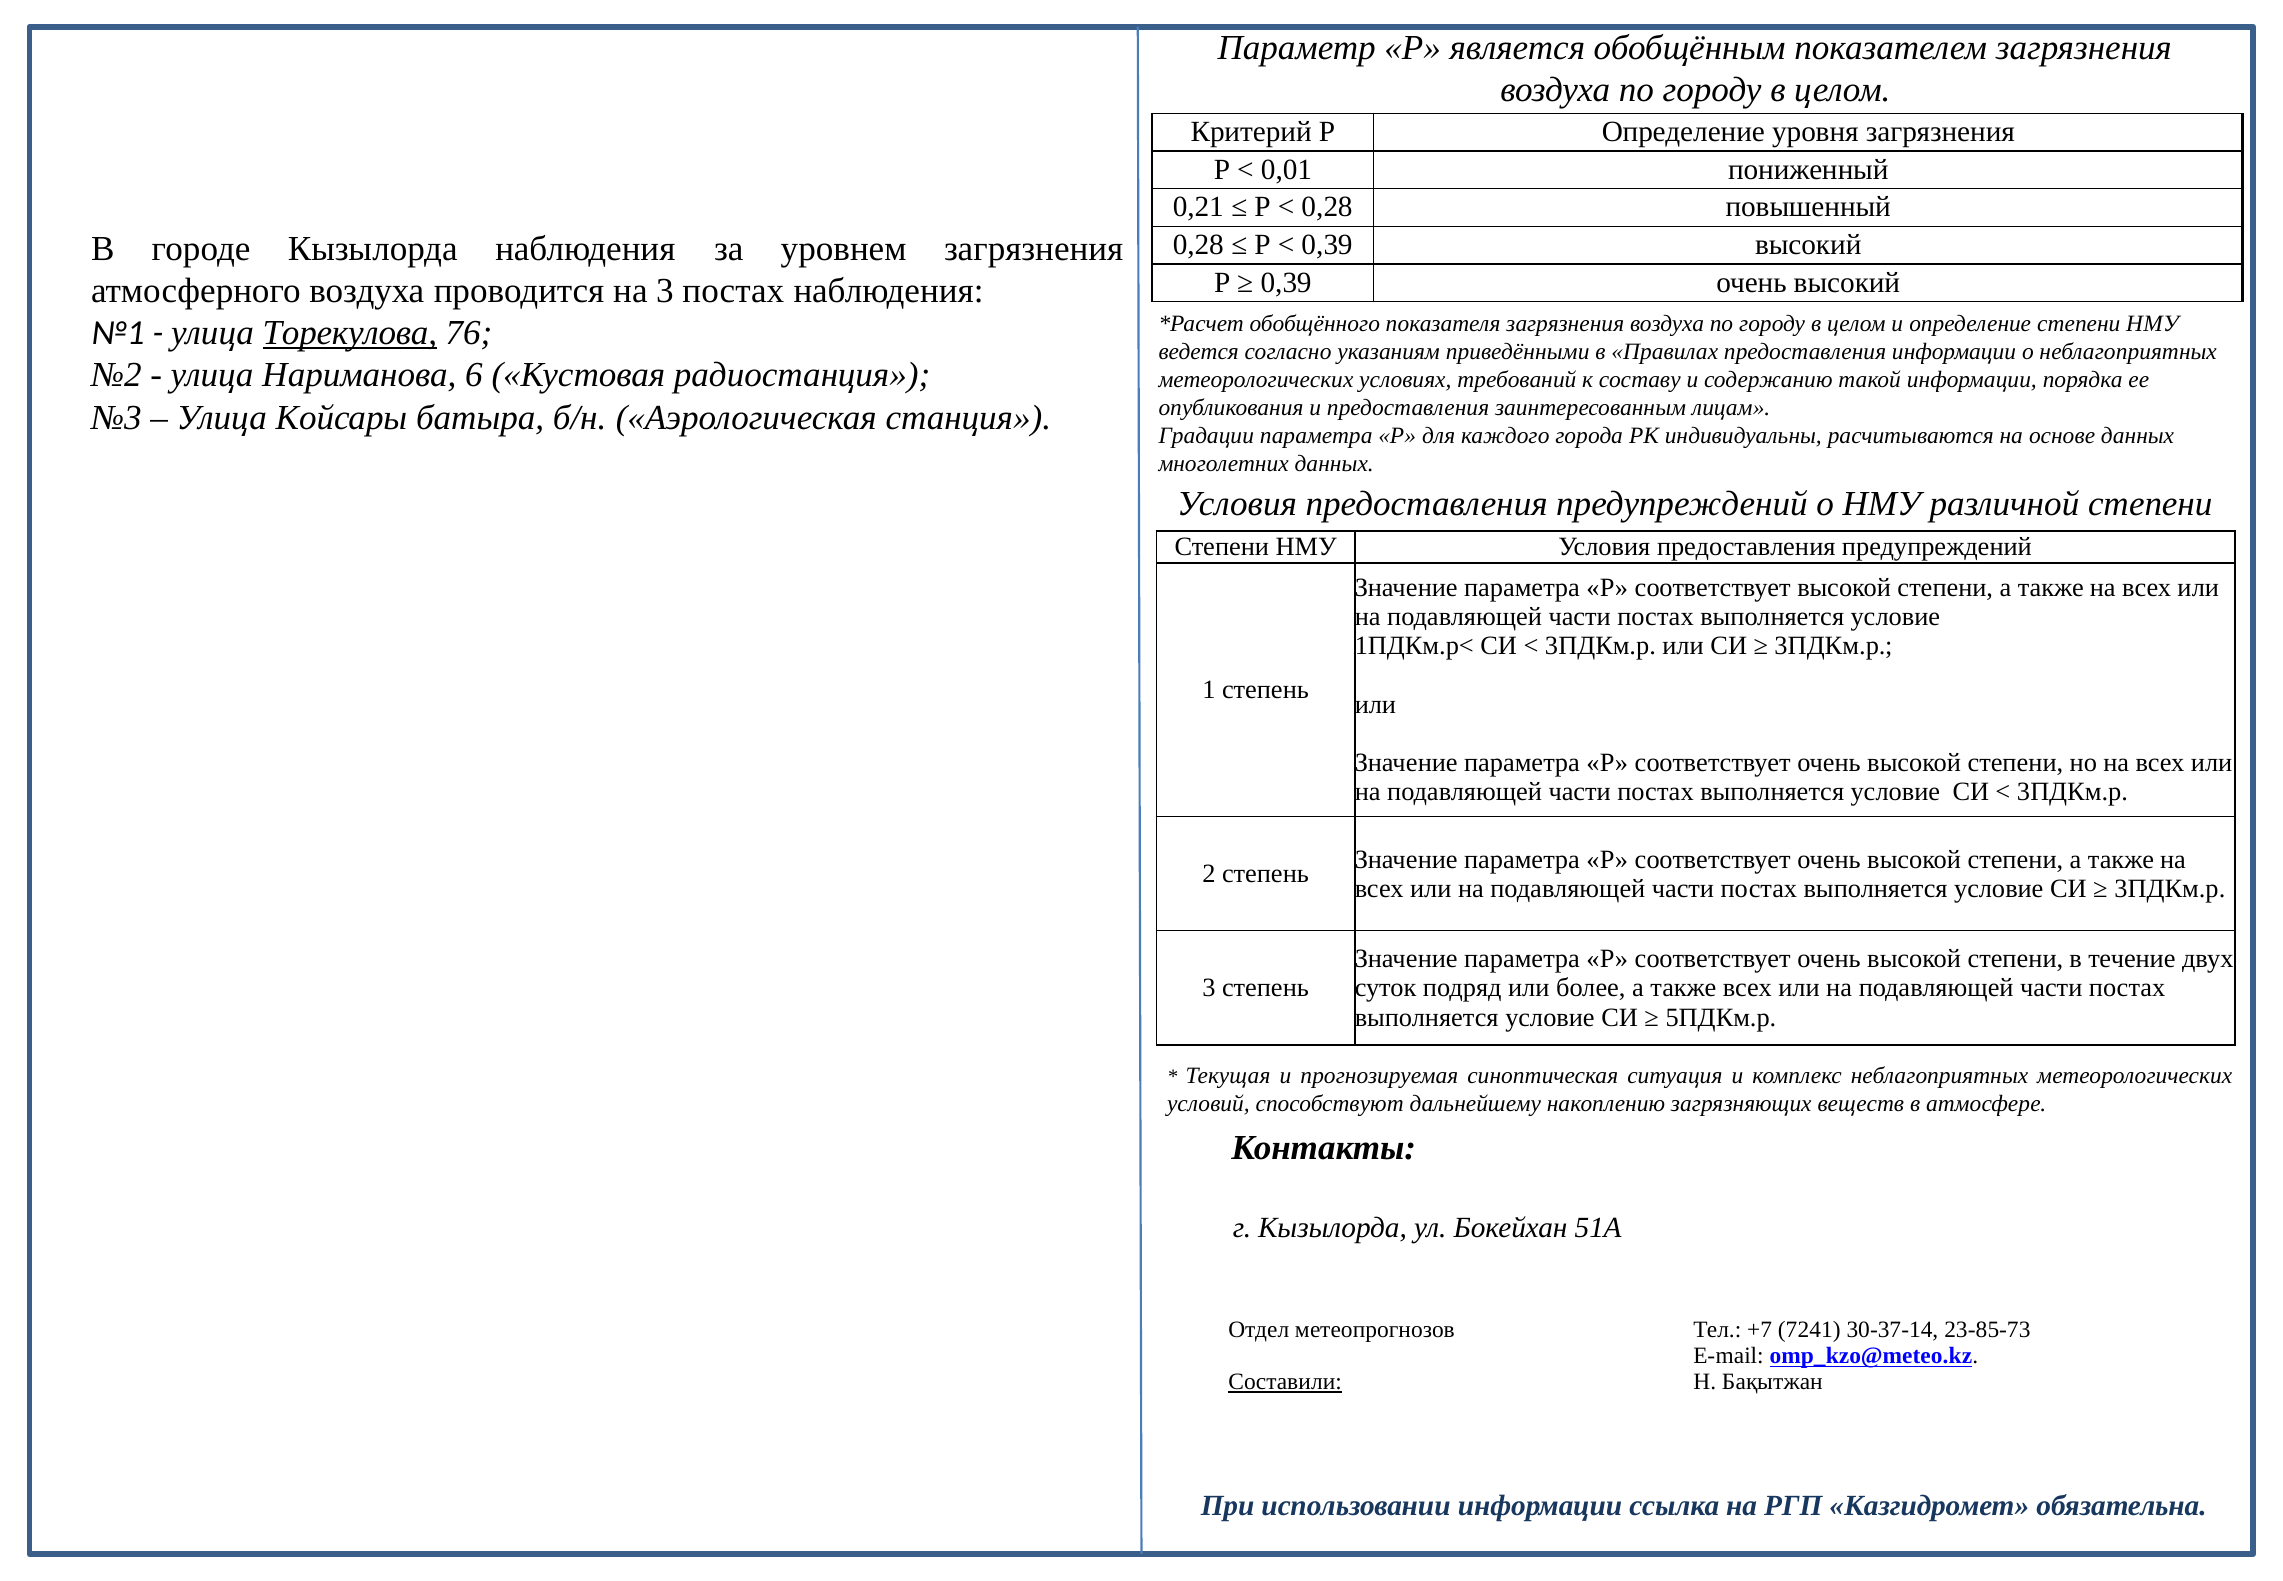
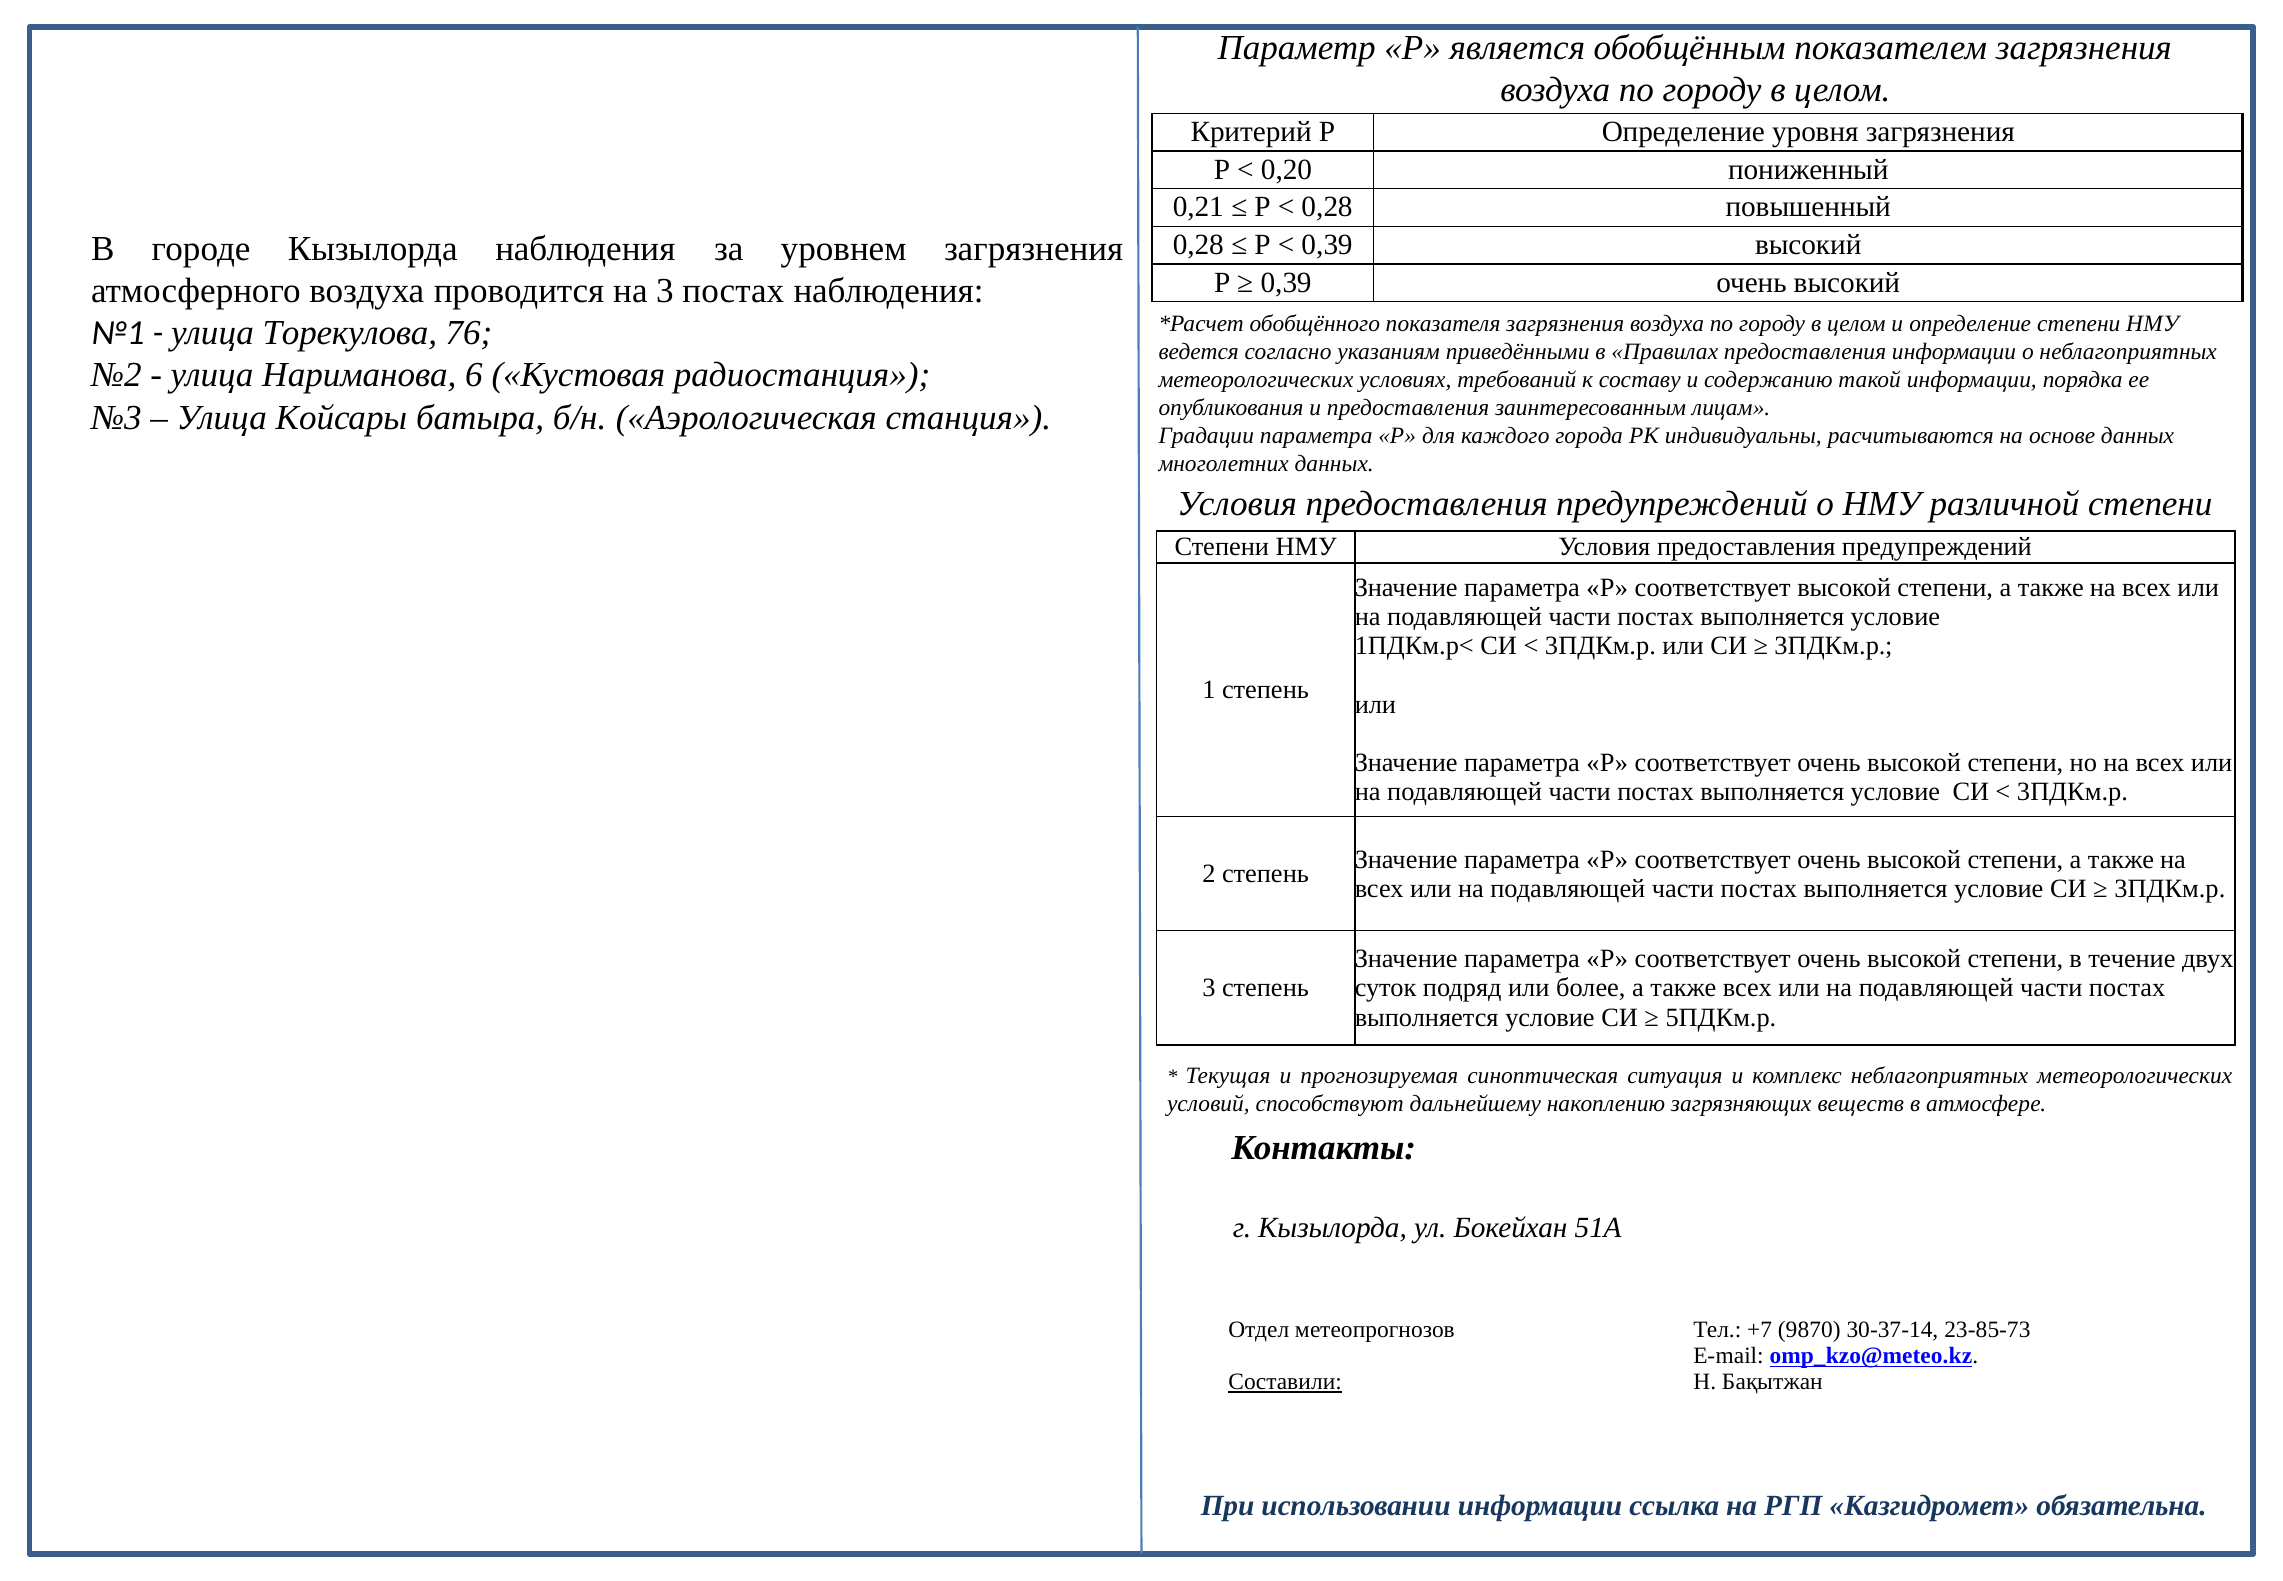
0,01: 0,01 -> 0,20 (1286, 170)
Торекулова underline: present -> none (350, 333)
7241: 7241 -> 9870 (1809, 1330)
